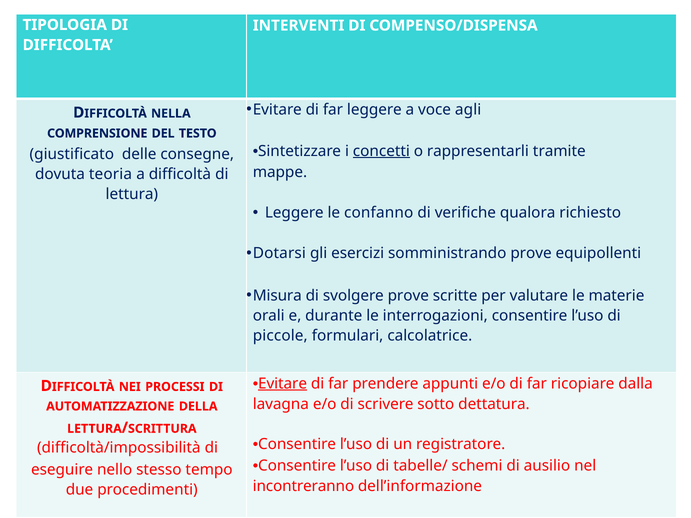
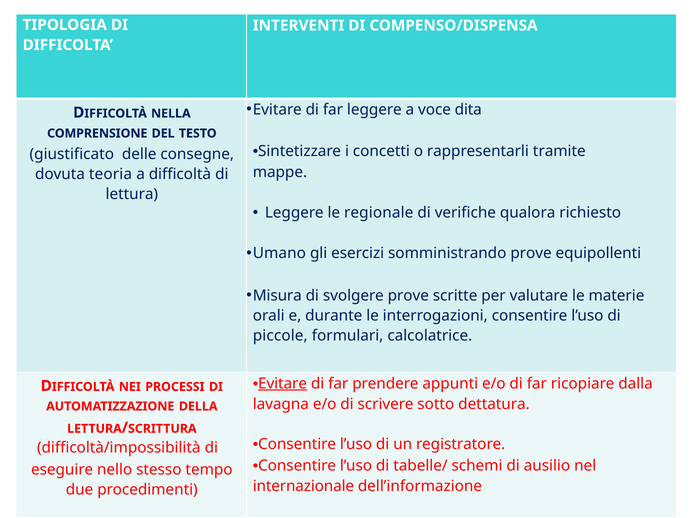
agli: agli -> dita (468, 109)
concetti underline: present -> none (381, 151)
confanno: confanno -> regionale (379, 213)
Dotarsi: Dotarsi -> Umano (279, 253)
incontreranno: incontreranno -> internazionale (303, 486)
